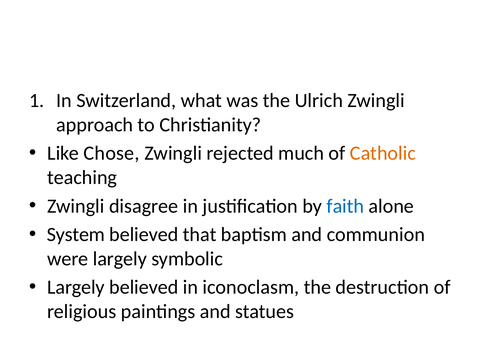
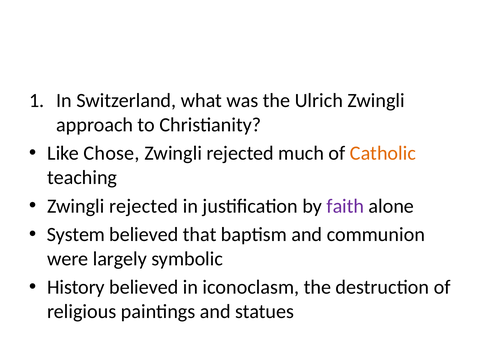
disagree: disagree -> rejected (144, 206)
faith colour: blue -> purple (345, 206)
Largely: Largely -> History (76, 287)
